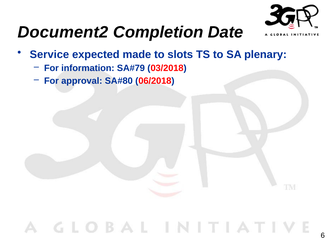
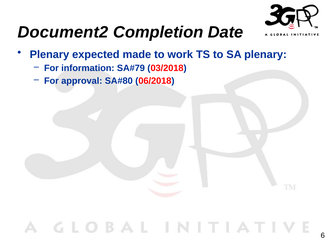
Service: Service -> Plenary (49, 54)
slots: slots -> work (180, 54)
